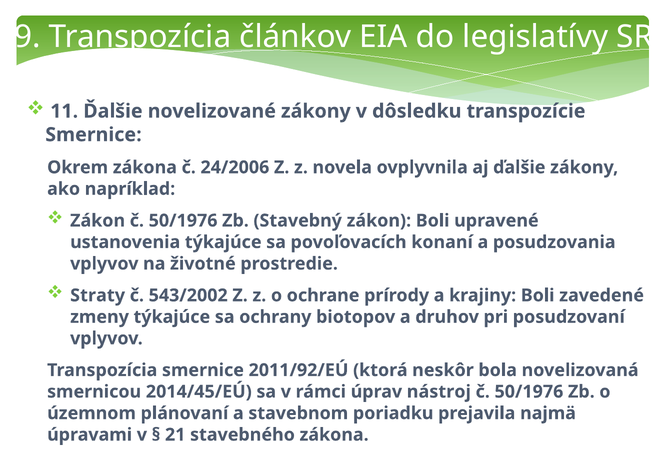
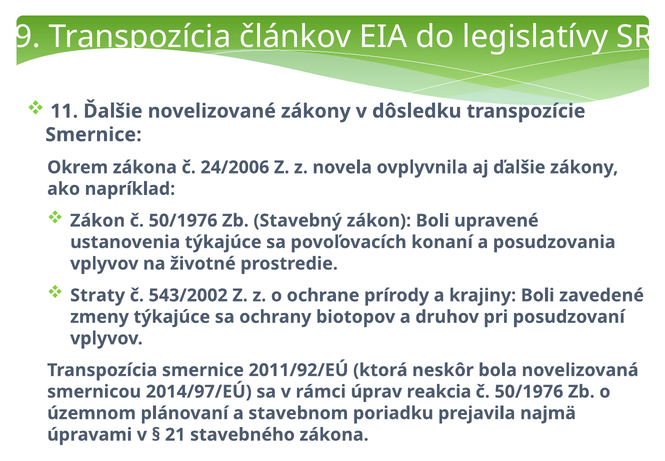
2014/45/EÚ: 2014/45/EÚ -> 2014/97/EÚ (199, 391)
nástroj: nástroj -> reakcia (439, 391)
